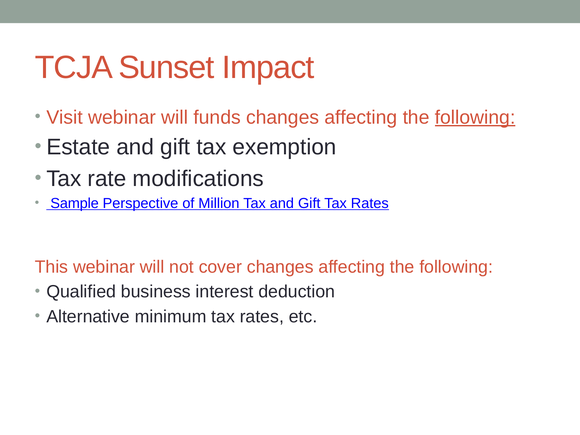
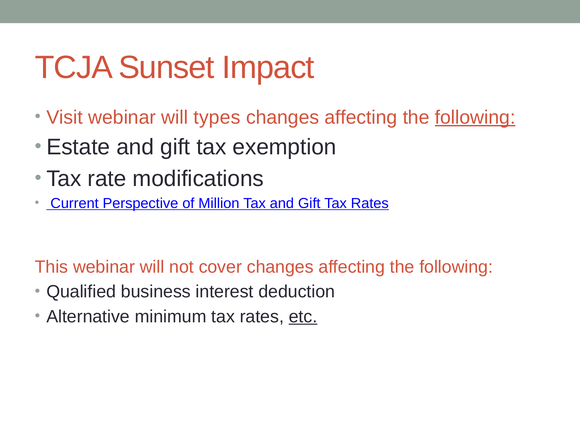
funds: funds -> types (217, 117)
Sample: Sample -> Current (75, 203)
etc underline: none -> present (303, 317)
